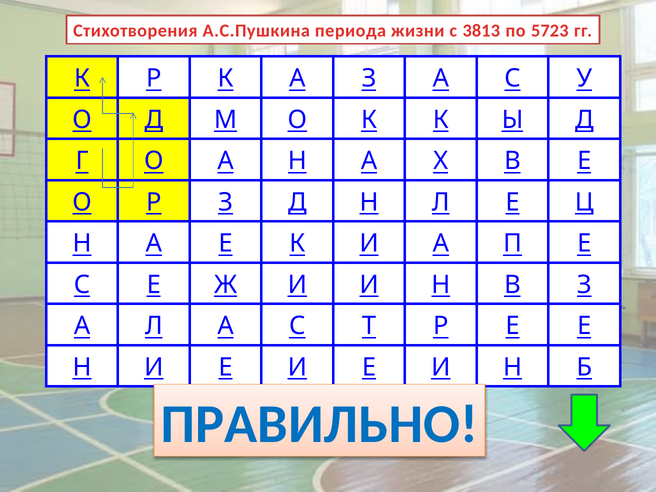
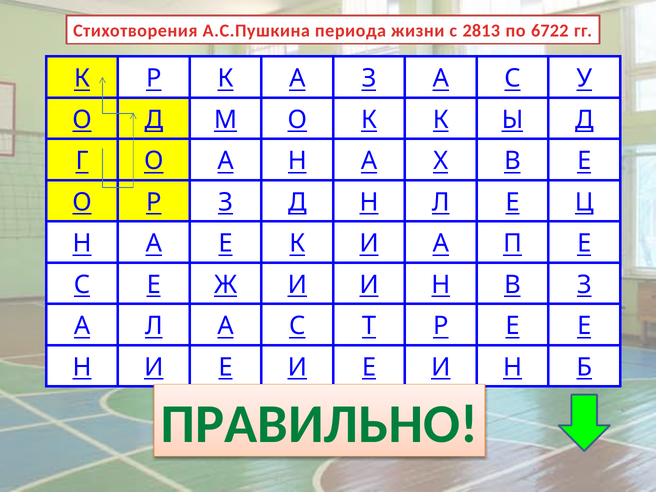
3813: 3813 -> 2813 (481, 31)
5723: 5723 -> 6722 (550, 31)
ПРАВИЛЬНО colour: blue -> green (319, 424)
